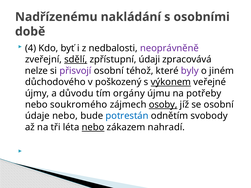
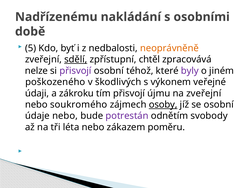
4: 4 -> 5 (31, 48)
neoprávněně colour: purple -> orange (169, 48)
údaji: údaji -> chtěl (149, 60)
důchodového: důchodového -> poškozeného (55, 82)
poškozený: poškozený -> škodlivých (118, 82)
výkonem underline: present -> none (171, 82)
újmy: újmy -> údaji (37, 93)
důvodu: důvodu -> zákroku (76, 93)
tím orgány: orgány -> přisvojí (129, 93)
na potřeby: potřeby -> zveřejní (204, 93)
potrestán colour: blue -> purple (127, 116)
nebo underline: present -> none (93, 127)
nahradí: nahradí -> poměru (166, 127)
